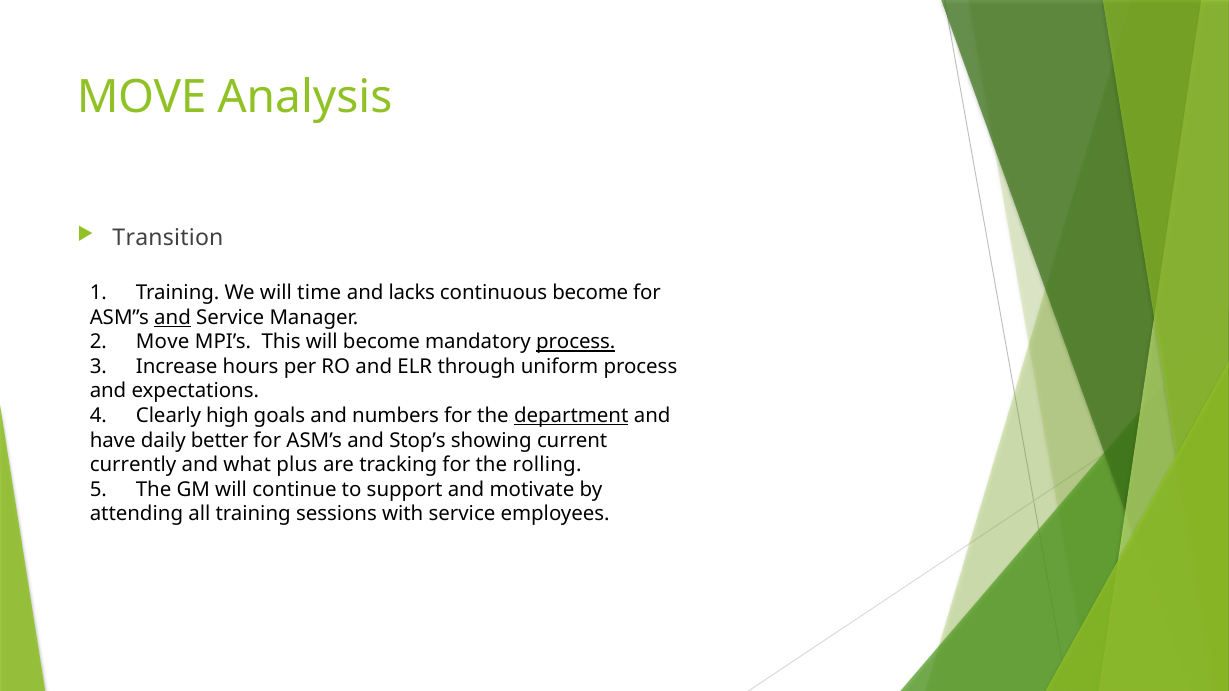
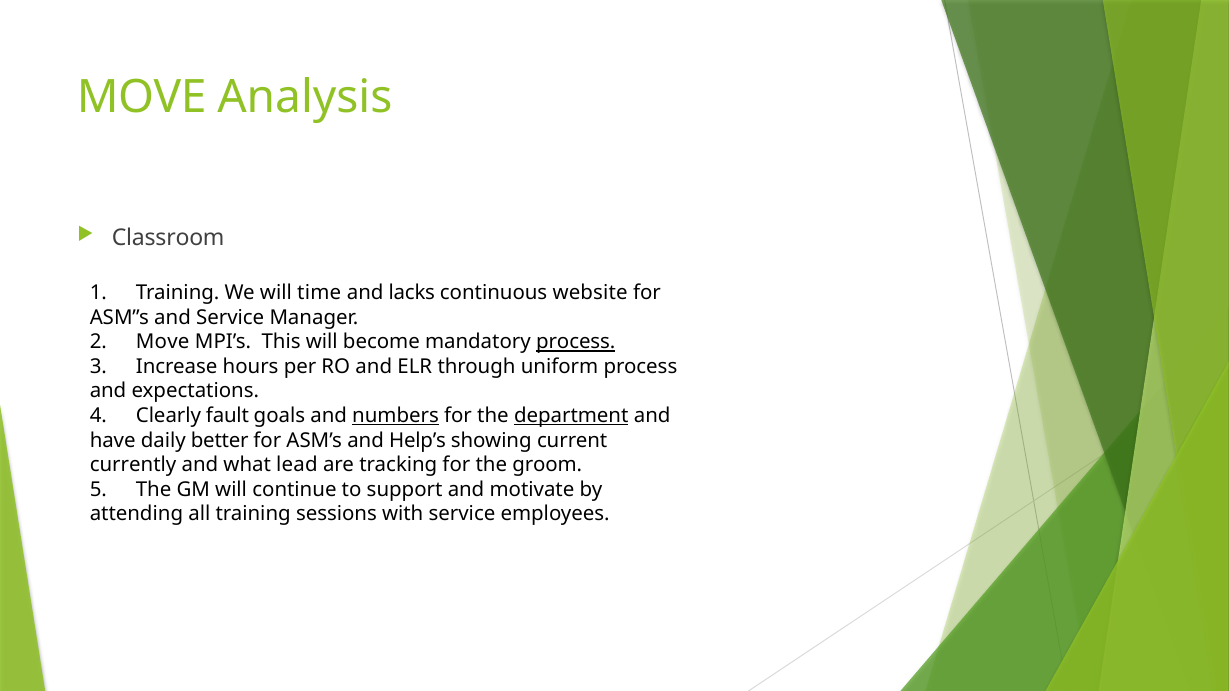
Transition: Transition -> Classroom (168, 238)
continuous become: become -> website (590, 293)
and underline: present -> none (173, 318)
high: high -> fault (227, 416)
numbers underline: none -> present (396, 416)
Stop’s: Stop’s -> Help’s (418, 441)
plus: plus -> lead (297, 465)
rolling: rolling -> groom (547, 465)
